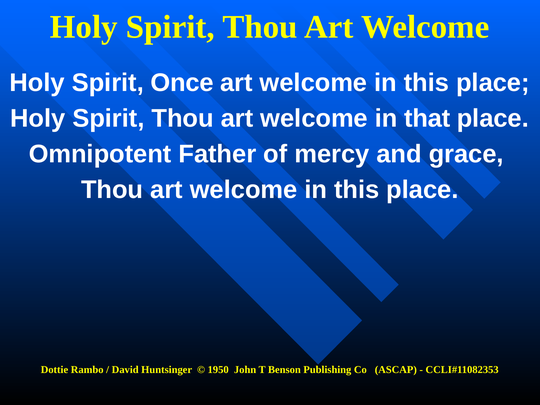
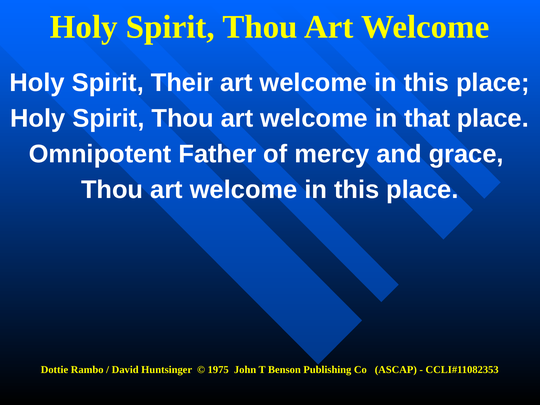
Once: Once -> Their (182, 83)
1950: 1950 -> 1975 (218, 370)
